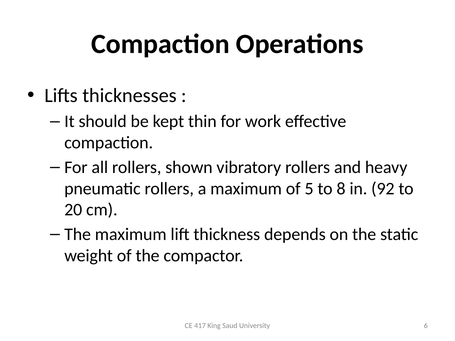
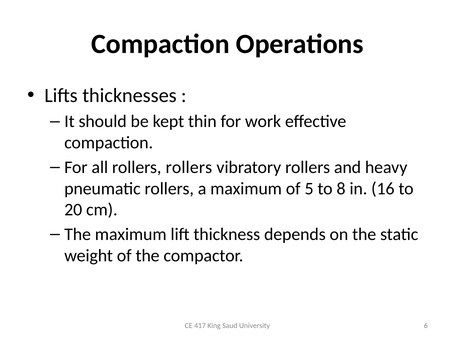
rollers shown: shown -> rollers (189, 167)
92: 92 -> 16 (383, 189)
